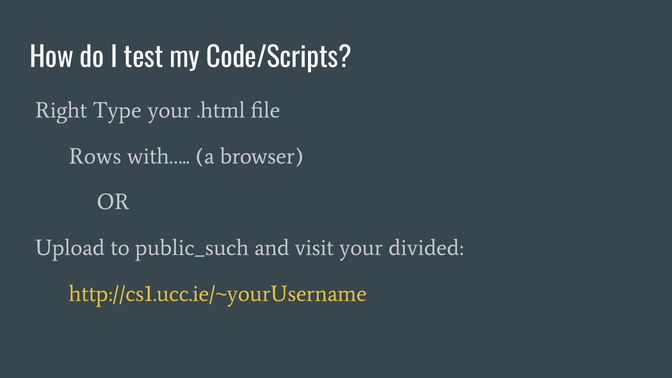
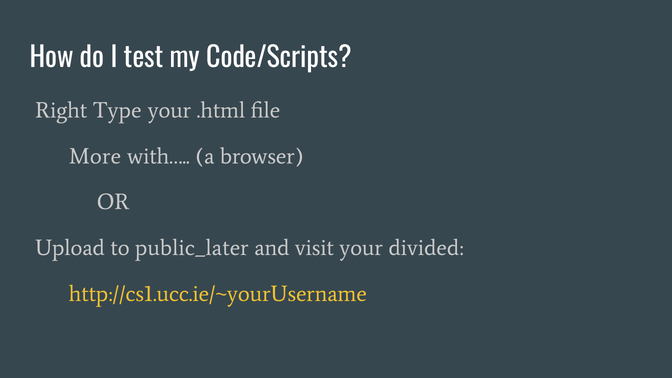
Rows: Rows -> More (95, 156)
public_such: public_such -> public_later (192, 248)
